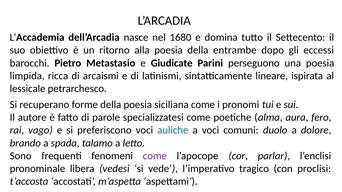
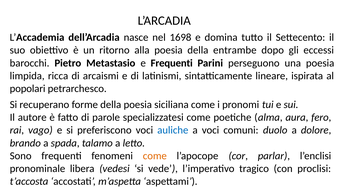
1680: 1680 -> 1698 (181, 37)
e Giudicate: Giudicate -> Frequenti (172, 63)
lessicale: lessicale -> popolari (28, 89)
come colour: purple -> orange (155, 156)
